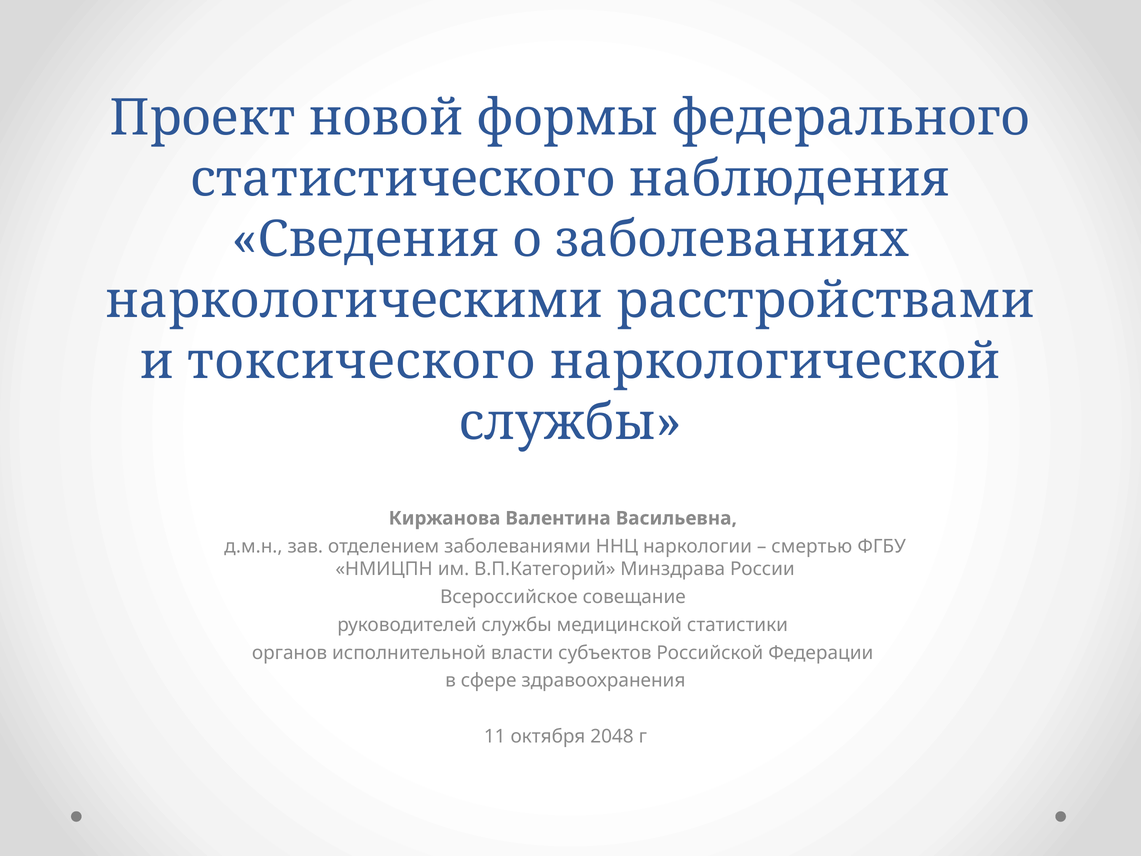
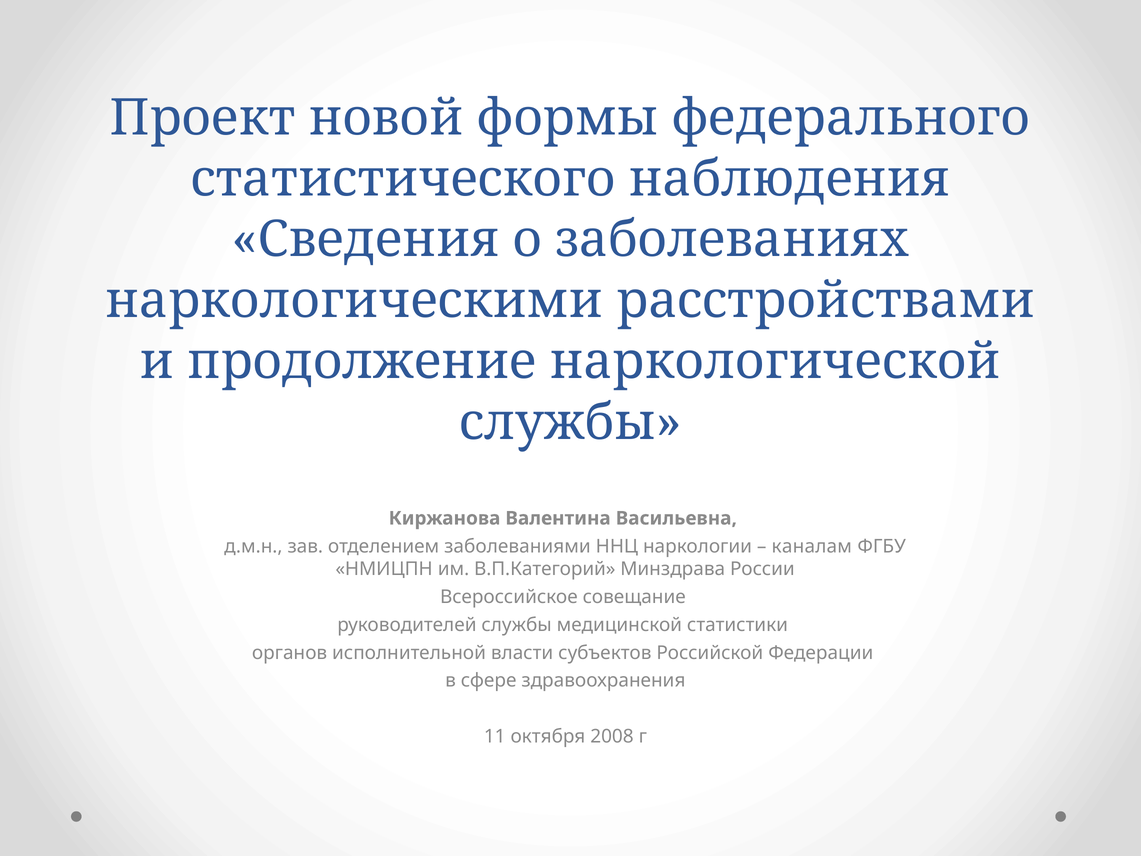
токсического: токсического -> продолжение (362, 361)
смертью: смертью -> каналам (812, 546)
2048: 2048 -> 2008 (612, 736)
